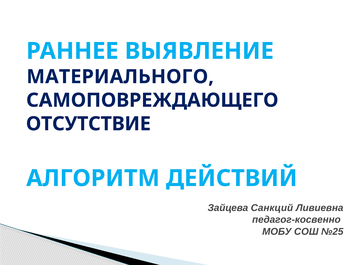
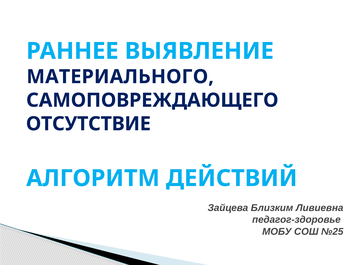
Санкций: Санкций -> Близким (272, 208)
педагог-косвенно: педагог-косвенно -> педагог-здоровье (296, 220)
